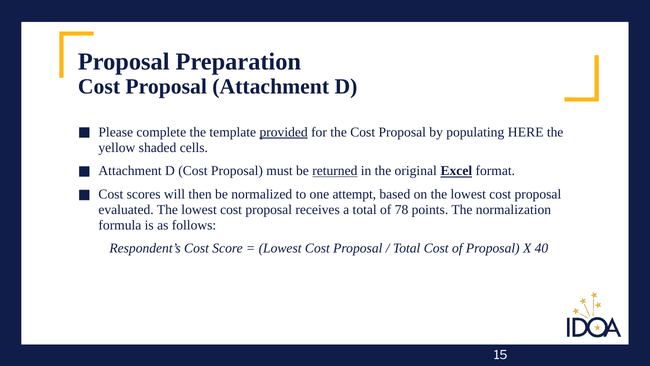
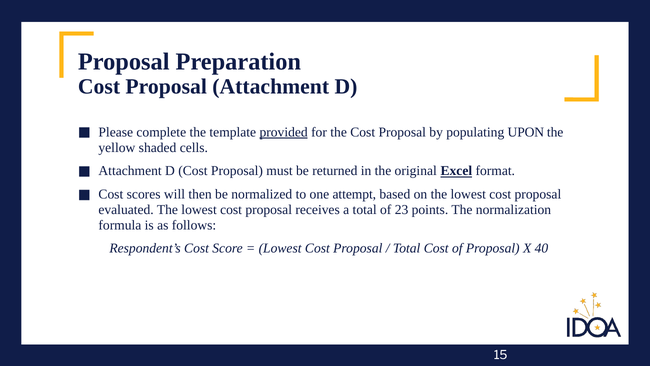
HERE: HERE -> UPON (526, 132)
returned underline: present -> none (335, 171)
78: 78 -> 23 (402, 210)
